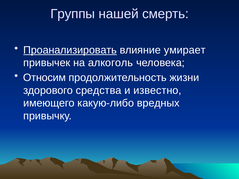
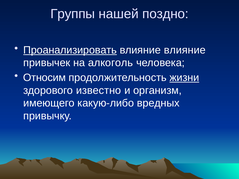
смерть: смерть -> поздно (165, 14)
влияние умирает: умирает -> влияние (185, 50)
жизни underline: none -> present (184, 78)
средства: средства -> известно (99, 91)
известно: известно -> организм (157, 91)
